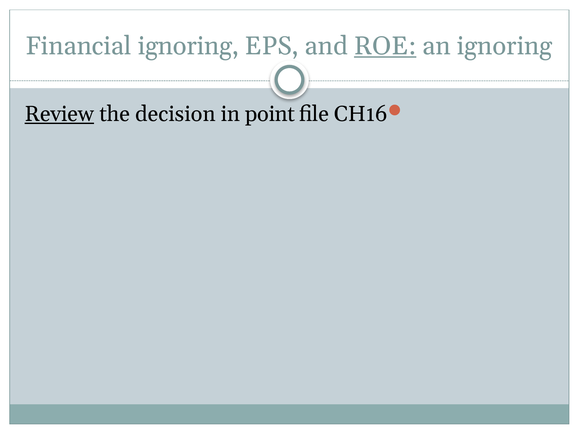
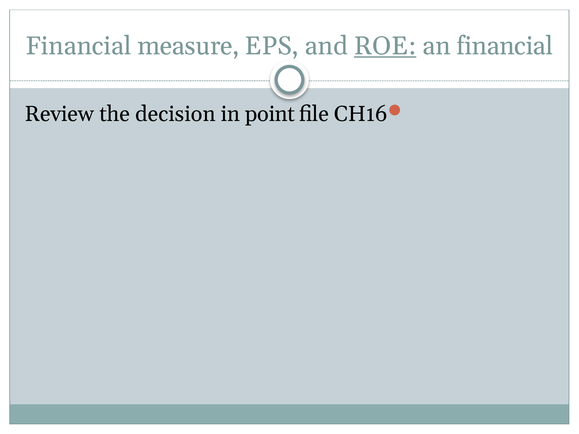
Financial ignoring: ignoring -> measure (188, 46)
an ignoring: ignoring -> financial (505, 46)
Review underline: present -> none (59, 114)
